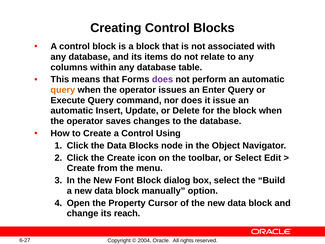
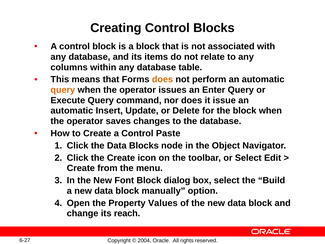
does colour: purple -> orange (162, 79)
Using: Using -> Paste (168, 133)
Cursor: Cursor -> Values (163, 203)
